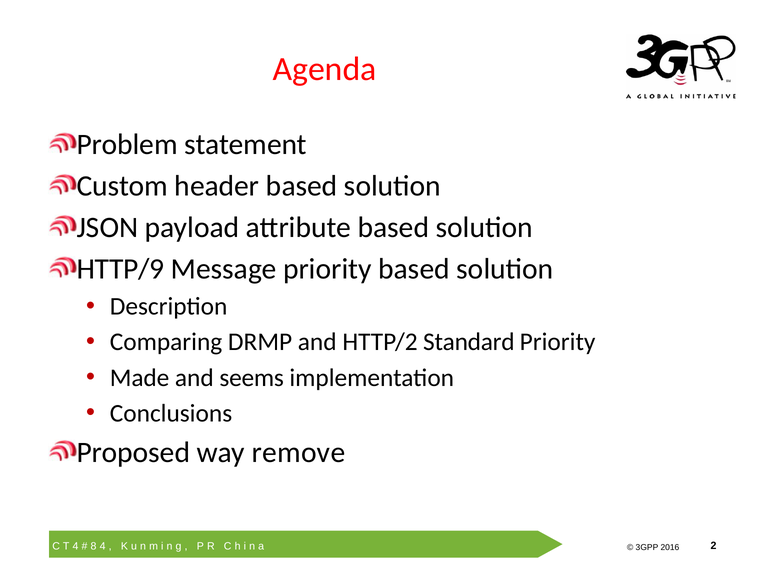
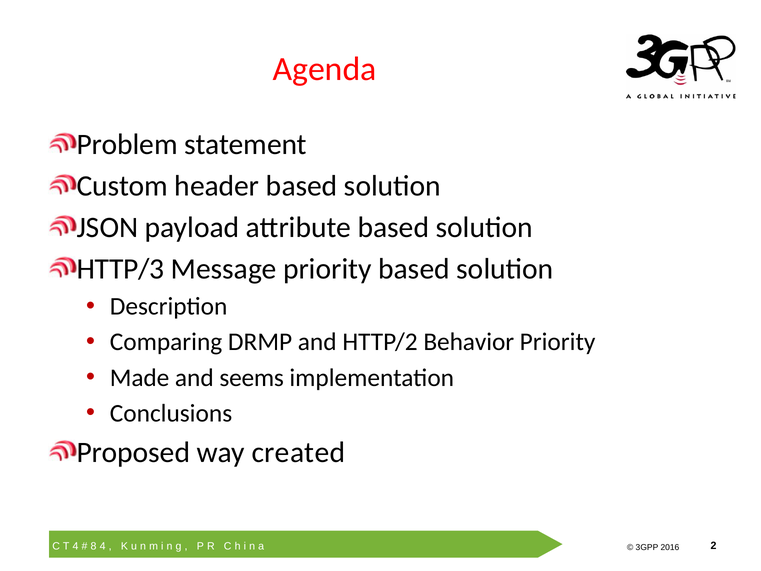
HTTP/9: HTTP/9 -> HTTP/3 (121, 269)
Standard: Standard -> Behavior (469, 342)
remove: remove -> created (298, 452)
